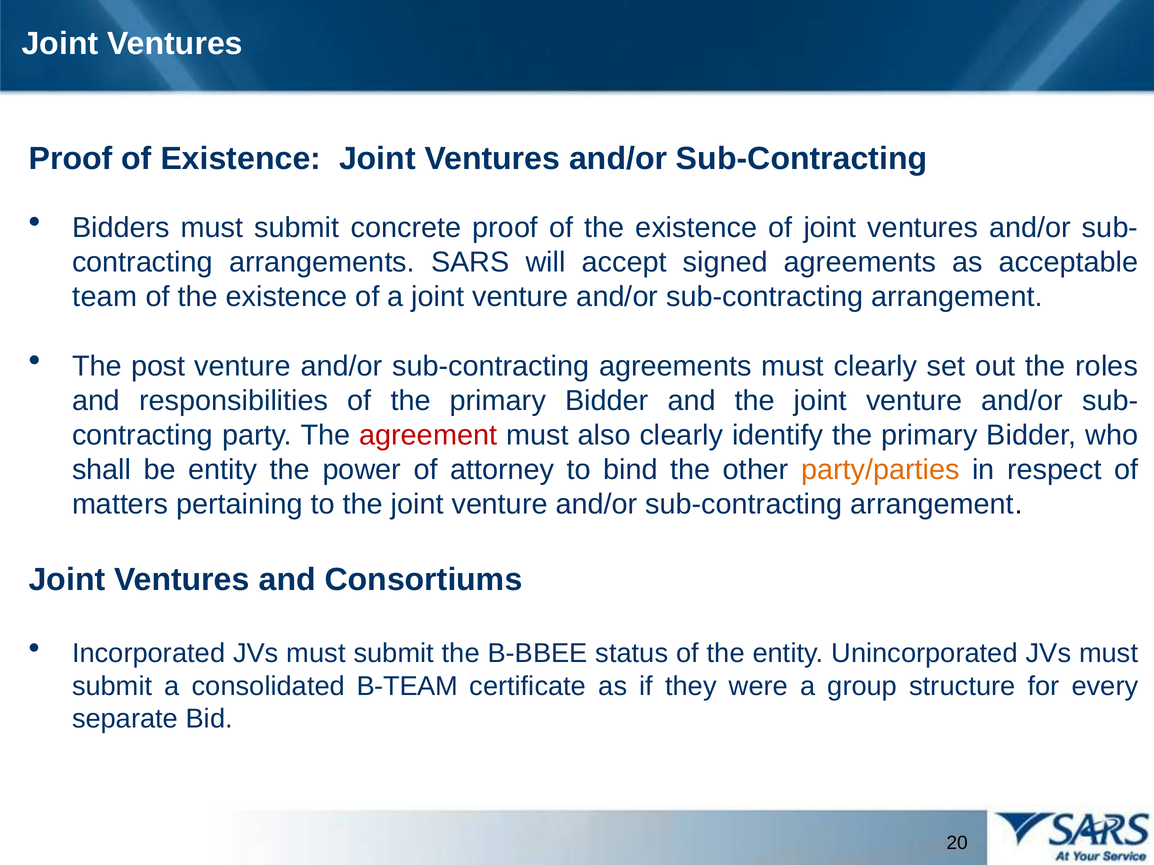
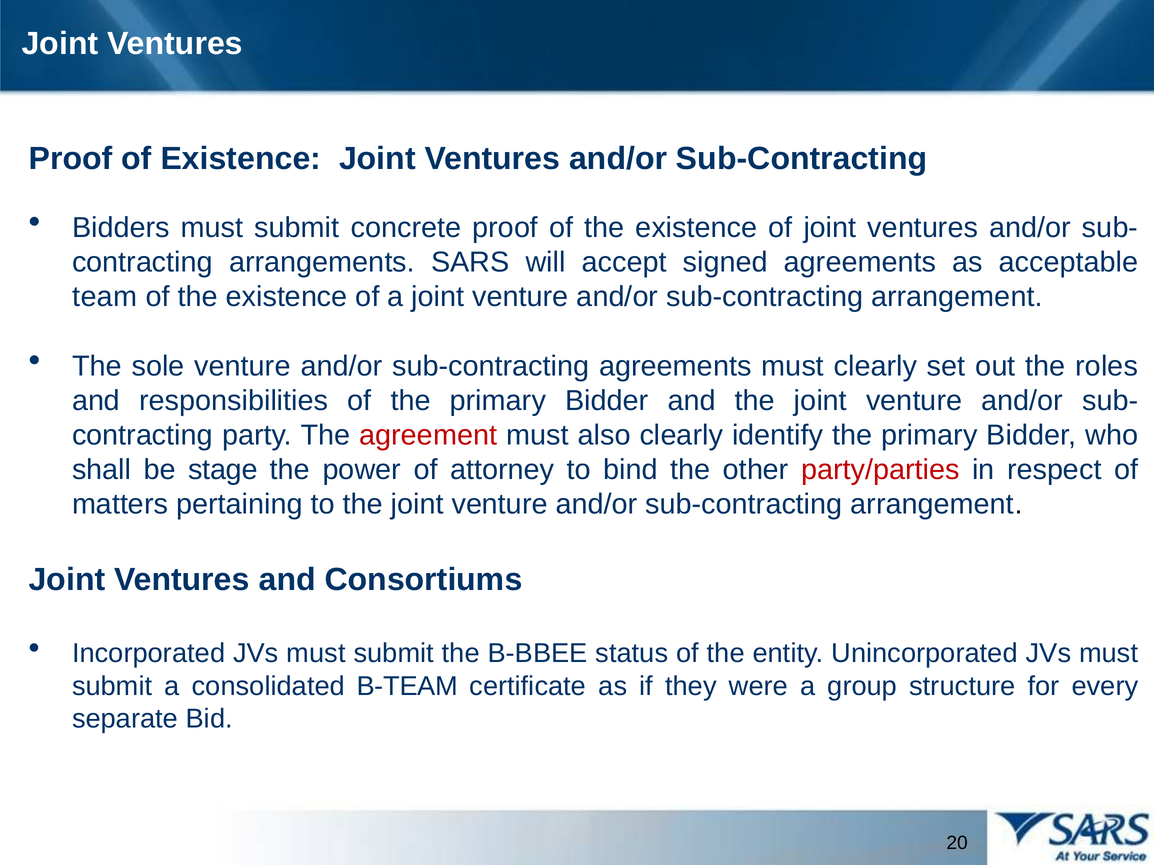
post: post -> sole (158, 366)
be entity: entity -> stage (223, 470)
party/parties colour: orange -> red (880, 470)
